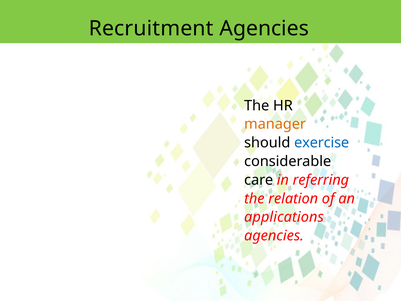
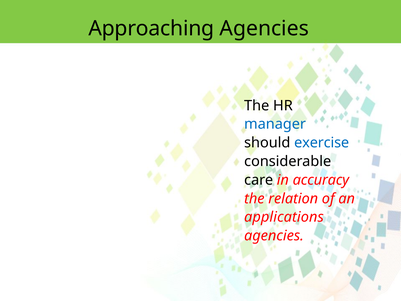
Recruitment: Recruitment -> Approaching (151, 29)
manager colour: orange -> blue (275, 124)
referring: referring -> accuracy (321, 180)
